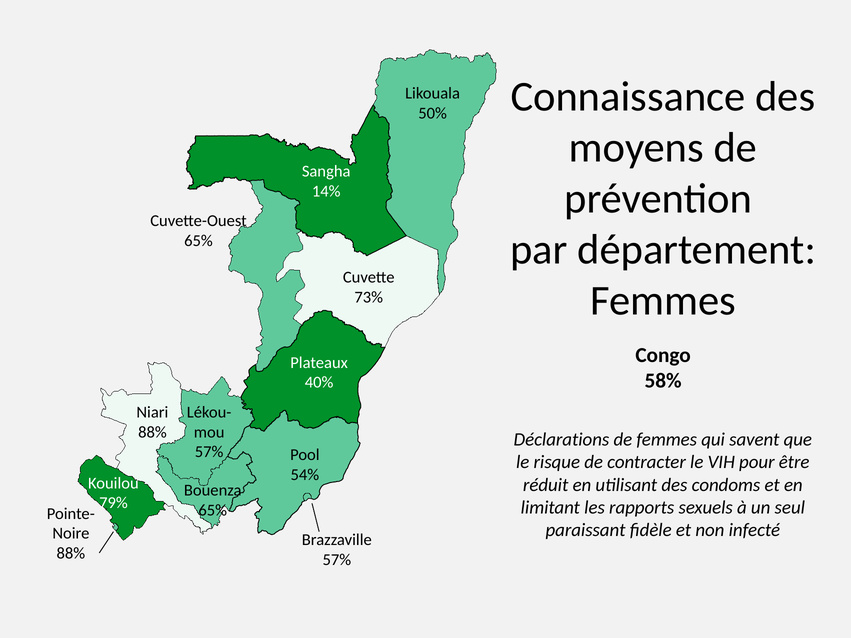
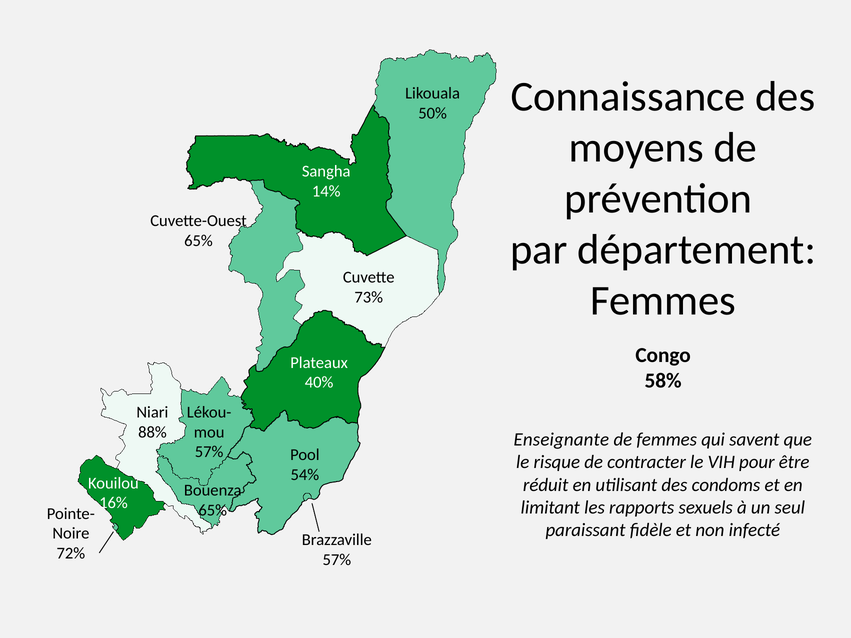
Déclarations: Déclarations -> Enseignante (561, 440)
79%: 79% -> 16% (113, 503)
88%: 88% -> 72% (71, 554)
